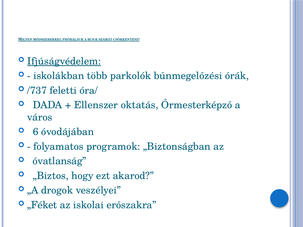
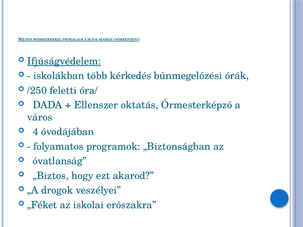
parkolók: parkolók -> kérkedés (131, 76)
/737: /737 -> /250 (37, 91)
6: 6 -> 4 (36, 132)
